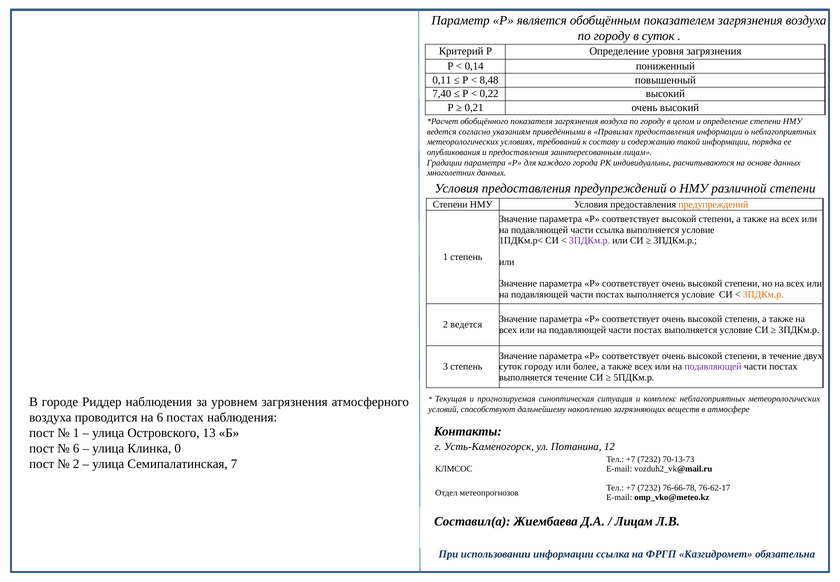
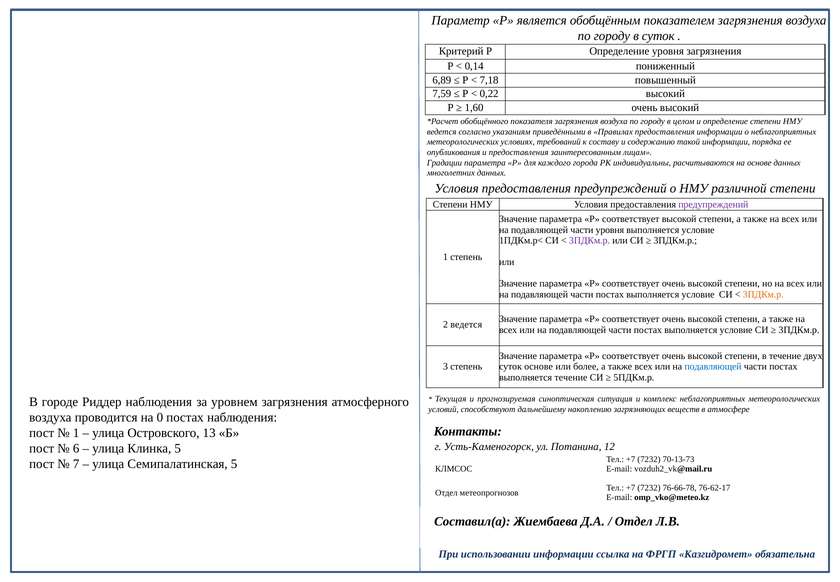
0,11: 0,11 -> 6,89 (442, 80)
8,48: 8,48 -> 7,18 (489, 80)
7,40: 7,40 -> 7,59 (442, 94)
0,21: 0,21 -> 1,60 (474, 108)
предупреждений colour: orange -> purple (713, 204)
части ссылка: ссылка -> уровня (610, 230)
суток городу: городу -> основе (539, 366)
подавляющей colour: purple -> blue (713, 366)
на 6: 6 -> 0 (160, 417)
Клинка 0: 0 -> 5 (178, 448)
2: 2 -> 7 (76, 463)
Семипалатинская 7: 7 -> 5 (234, 463)
Лицам: Лицам -> Отдел (634, 521)
